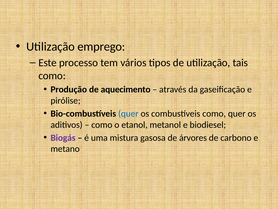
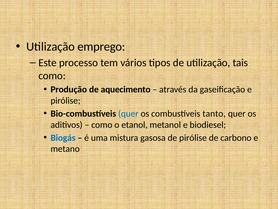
combustíveis como: como -> tanto (214, 113)
Biogás colour: purple -> blue (63, 137)
de árvores: árvores -> pirólise (193, 137)
